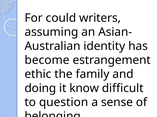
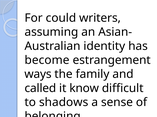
ethic: ethic -> ways (38, 75)
doing: doing -> called (40, 89)
question: question -> shadows (64, 103)
